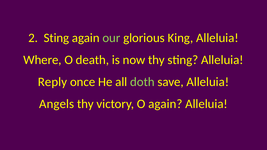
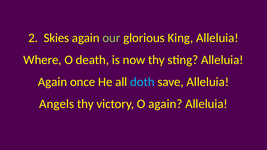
2 Sting: Sting -> Skies (56, 38)
Reply: Reply -> Again (53, 82)
doth colour: light green -> light blue (142, 82)
